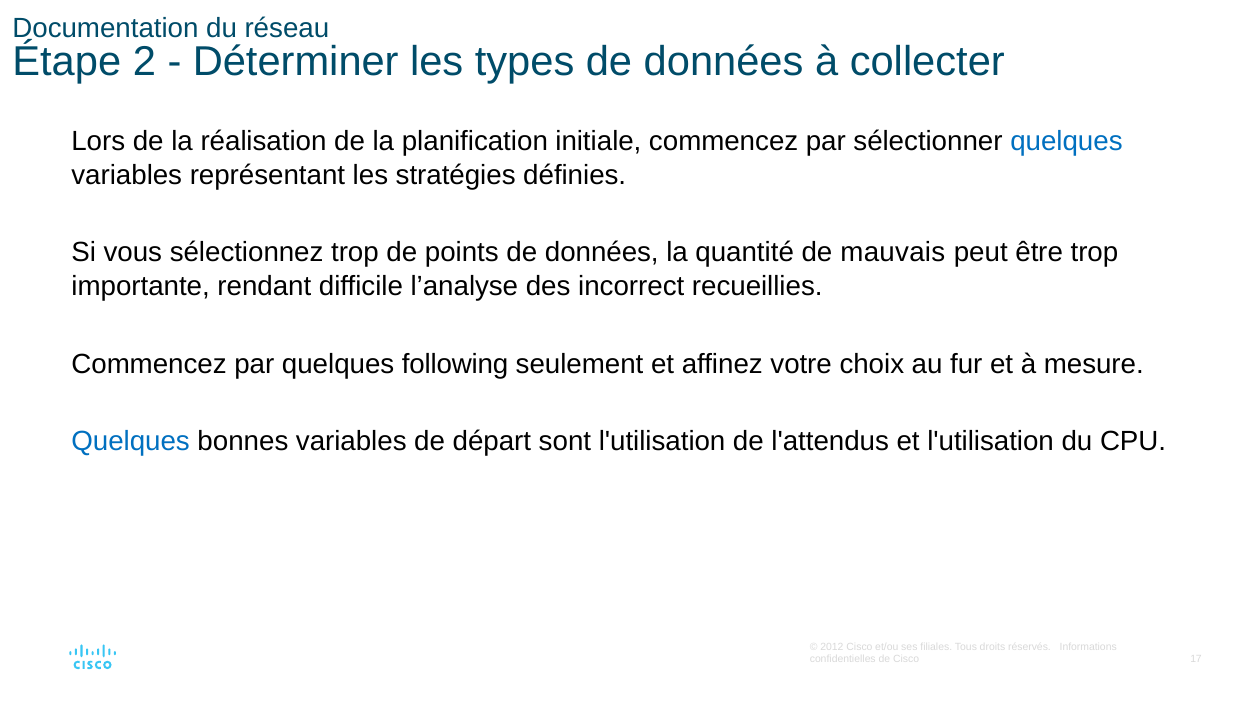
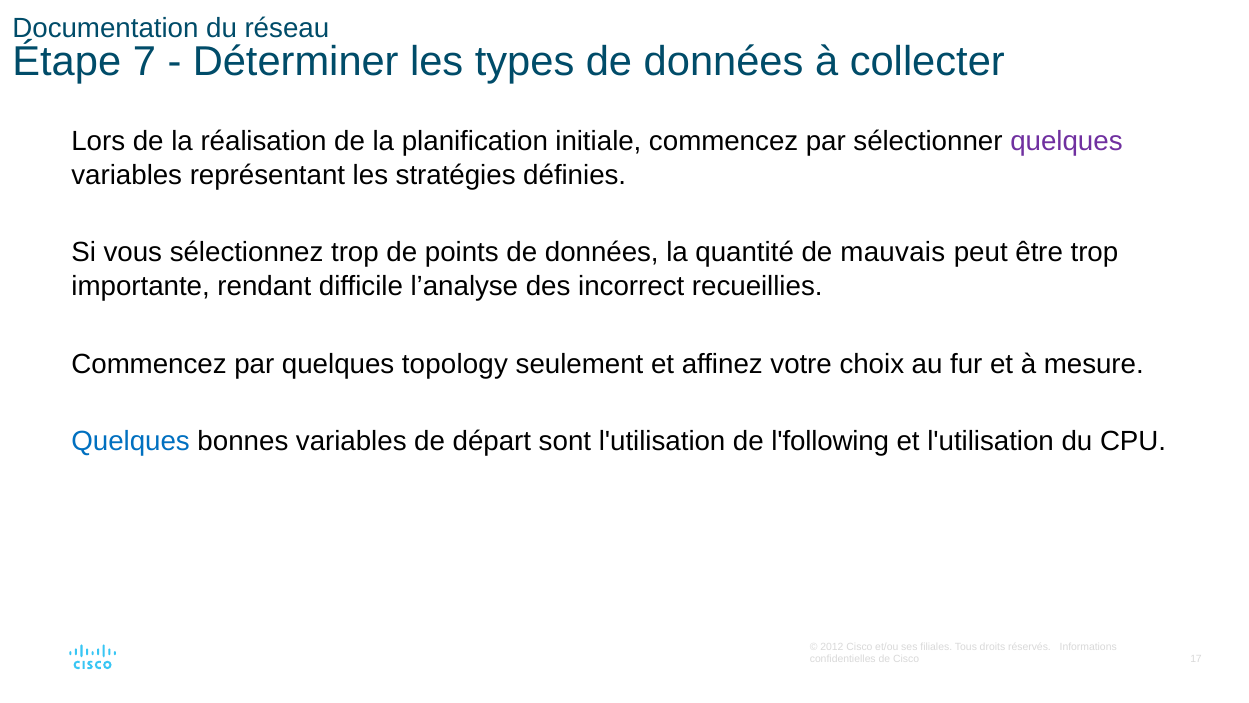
2: 2 -> 7 (144, 61)
quelques colour: blue -> purple (1066, 142)
following: following -> topology (455, 364)
l'attendus: l'attendus -> l'following (830, 441)
